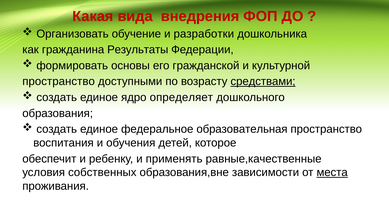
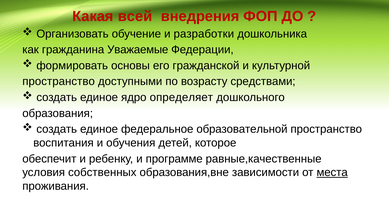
вида: вида -> всей (135, 16)
Результаты: Результаты -> Уважаемые (138, 50)
средствами underline: present -> none (263, 81)
образовательная: образовательная -> образовательной (242, 129)
применять: применять -> программе (174, 159)
